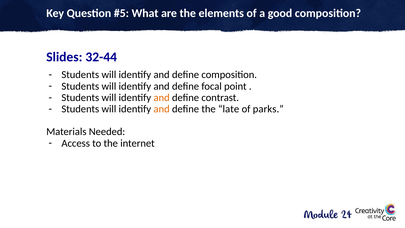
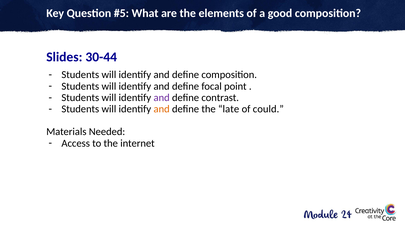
32-44: 32-44 -> 30-44 (101, 57)
and colour: orange -> purple (162, 98)
parks: parks -> could (268, 109)
